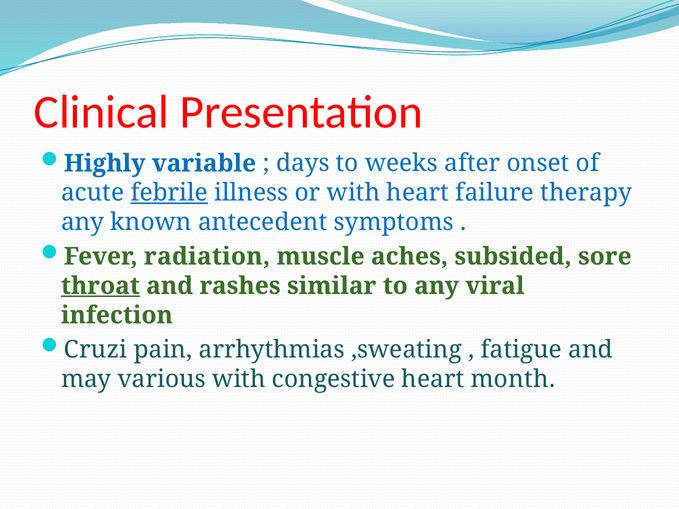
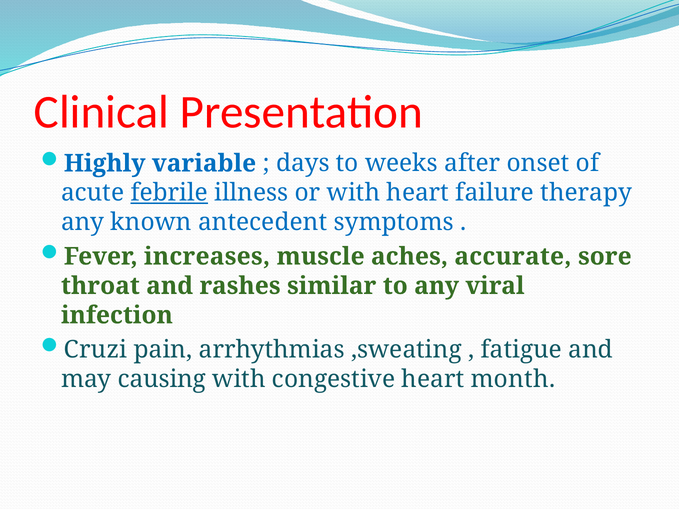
radiation: radiation -> increases (207, 257)
subsided: subsided -> accurate (513, 257)
throat underline: present -> none (100, 286)
various: various -> causing (162, 379)
